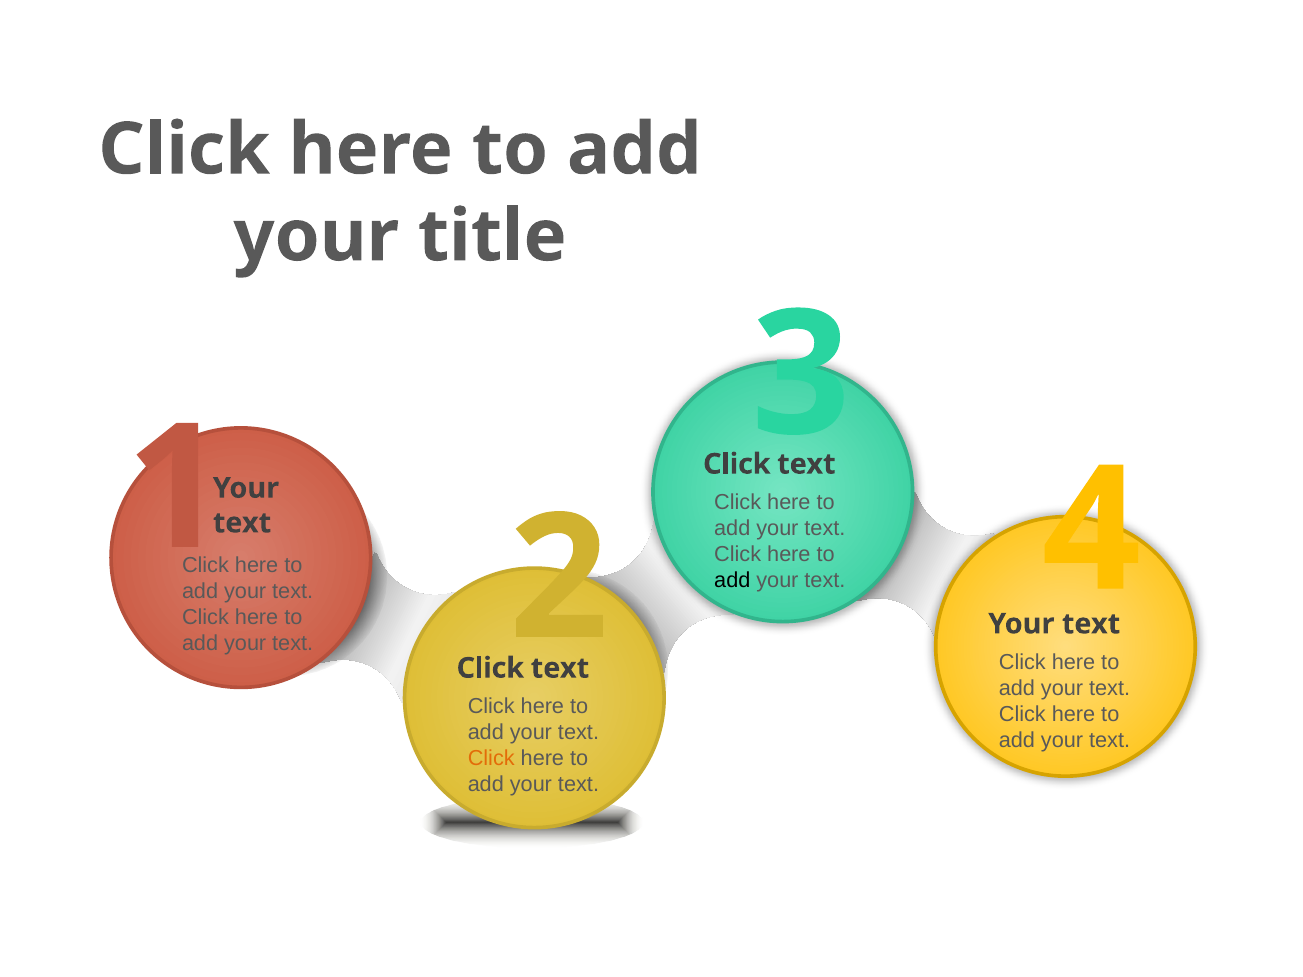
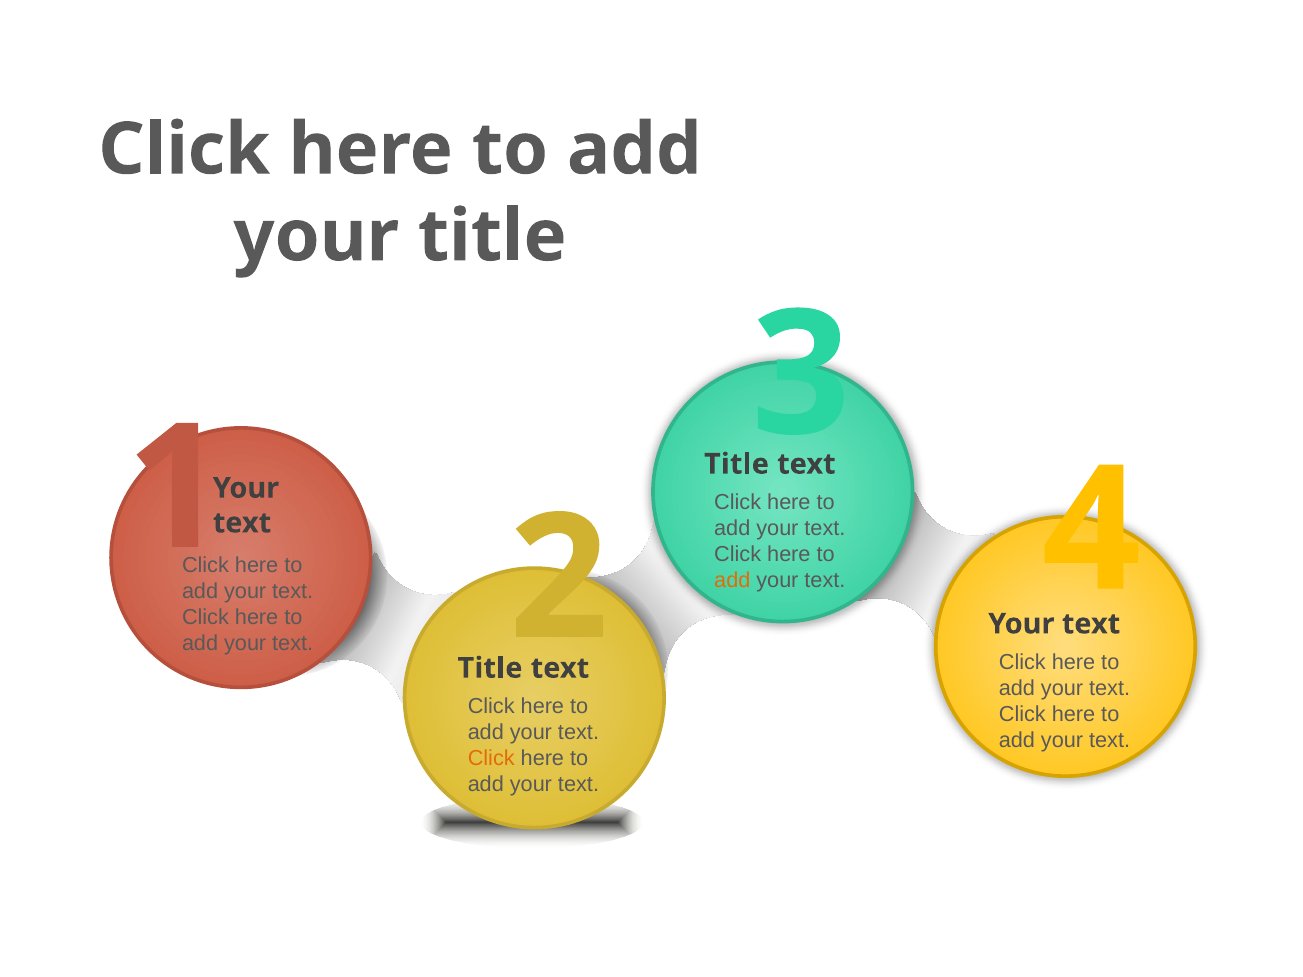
Click: Click -> Title (736, 464)
add colour: black -> orange (732, 580)
Click: Click -> Title (490, 668)
